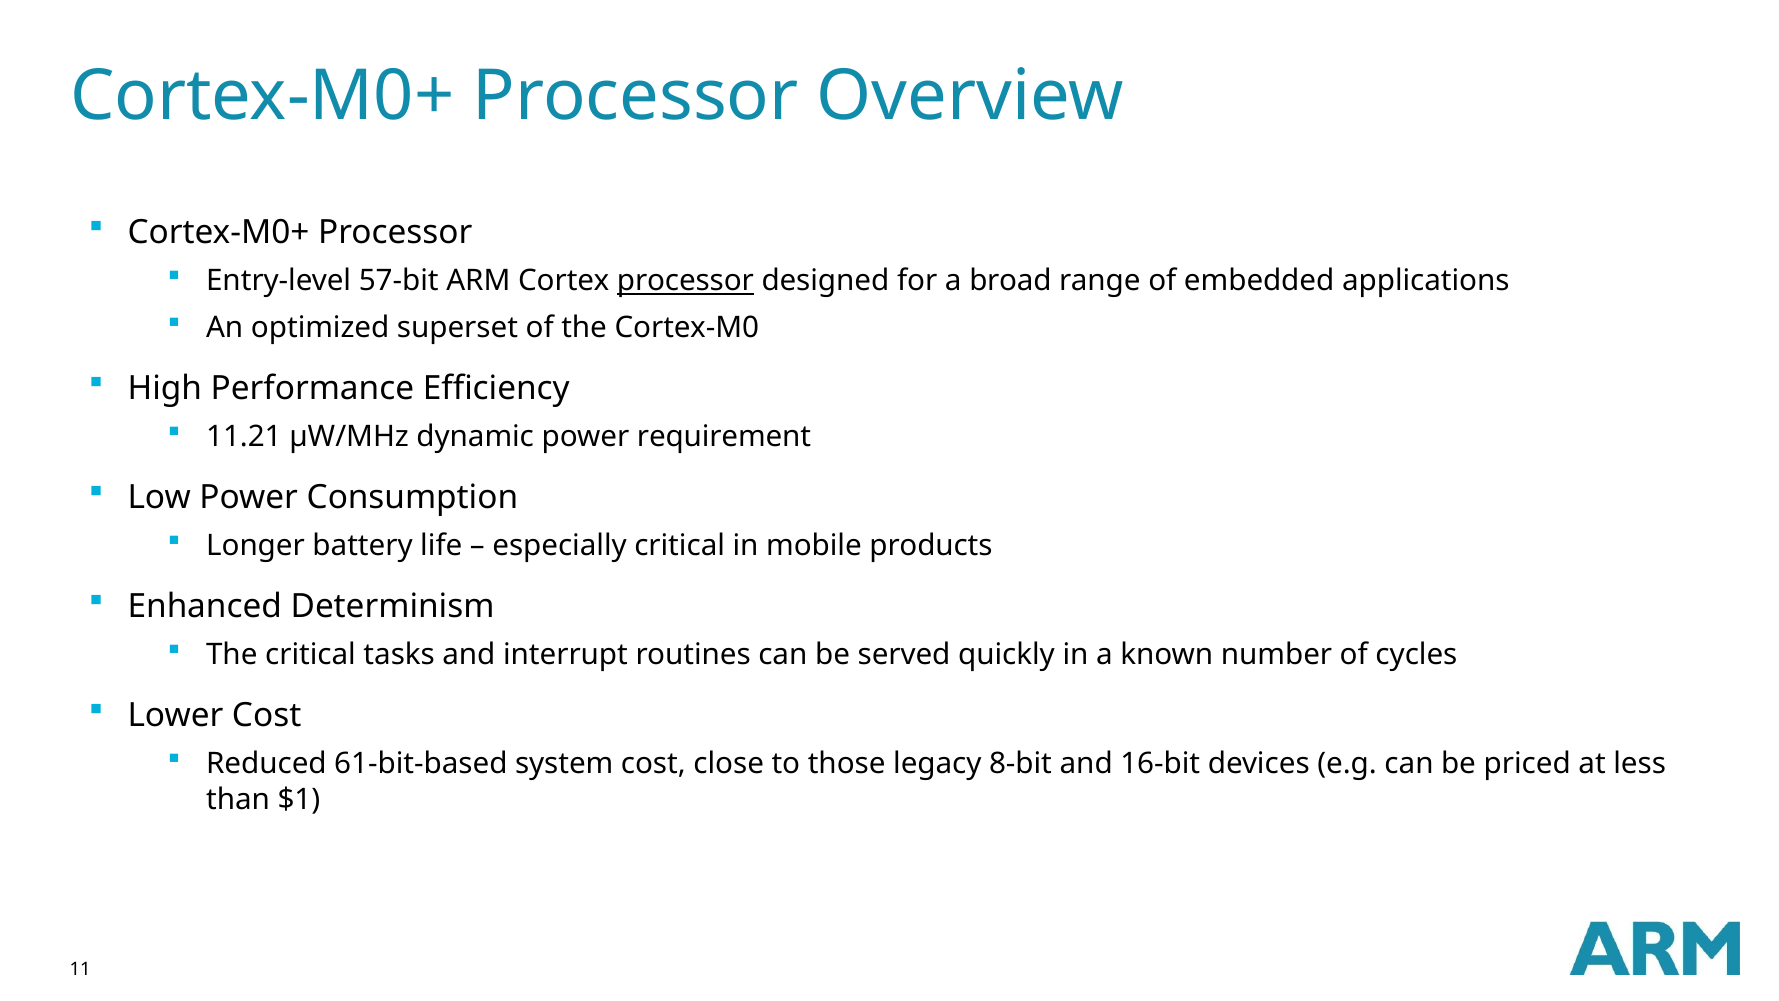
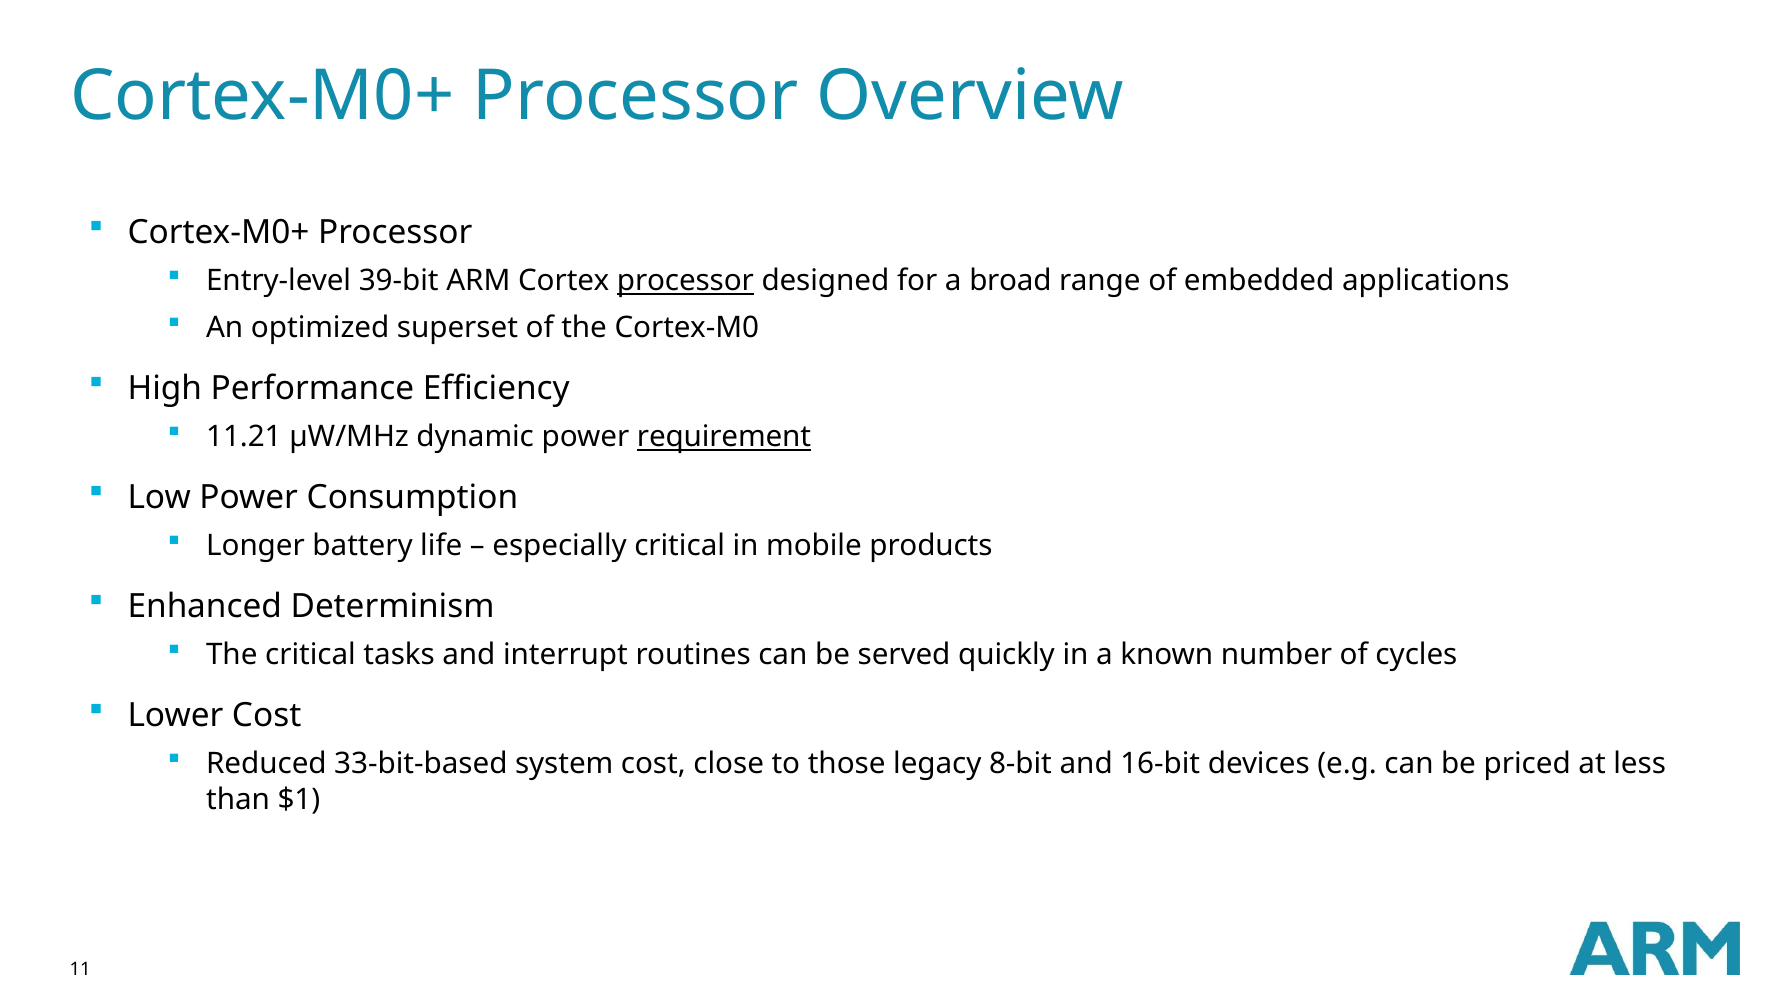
57-bit: 57-bit -> 39-bit (399, 281)
requirement underline: none -> present (724, 437)
61-bit-based: 61-bit-based -> 33-bit-based (421, 764)
